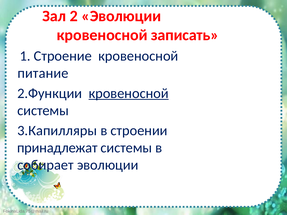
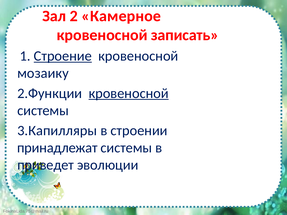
2 Эволюции: Эволюции -> Камерное (121, 16)
Строение underline: none -> present (63, 56)
питание: питание -> мозаику (43, 73)
собирает: собирает -> приведет (46, 165)
